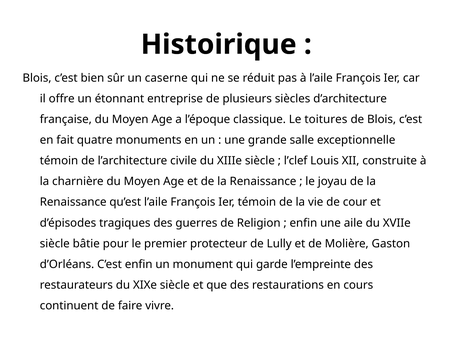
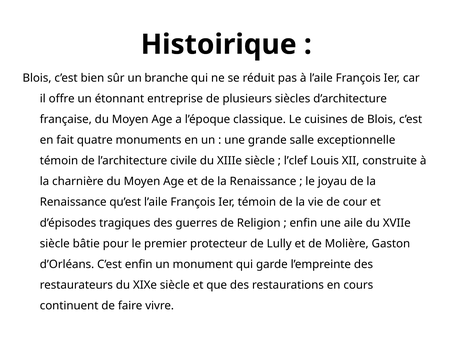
caserne: caserne -> branche (166, 78)
toitures: toitures -> cuisines (326, 119)
